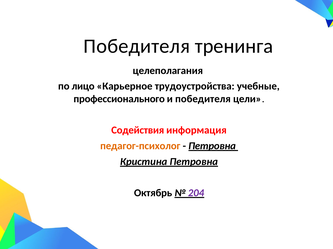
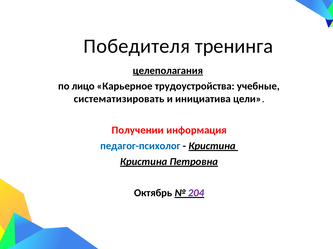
целеполагания underline: none -> present (168, 71)
профессионального: профессионального -> систематизировать (119, 99)
и победителя: победителя -> инициатива (203, 99)
Содействия: Содействия -> Получении (138, 131)
педагог-психолог colour: orange -> blue (140, 146)
Петровна: Петровна -> Кристина (212, 146)
